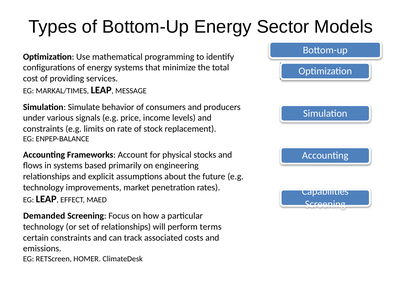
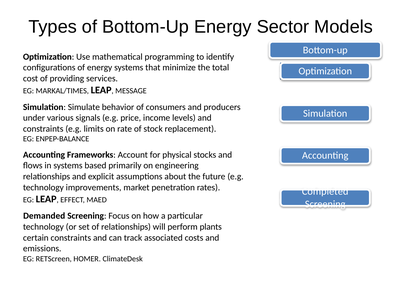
Capabilities: Capabilities -> Completed (325, 191)
terms: terms -> plants (211, 227)
